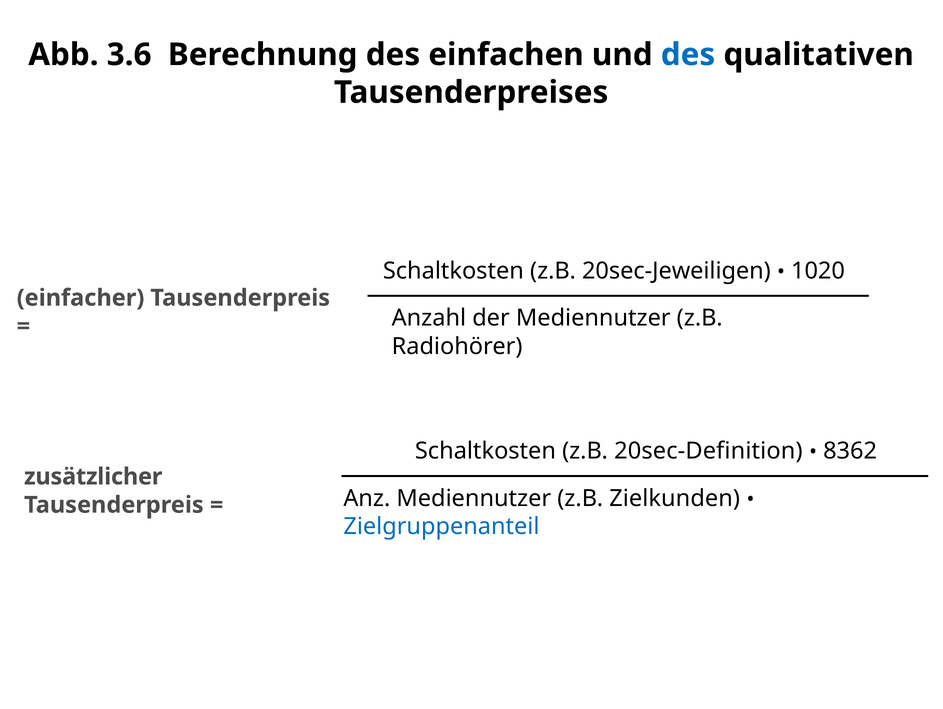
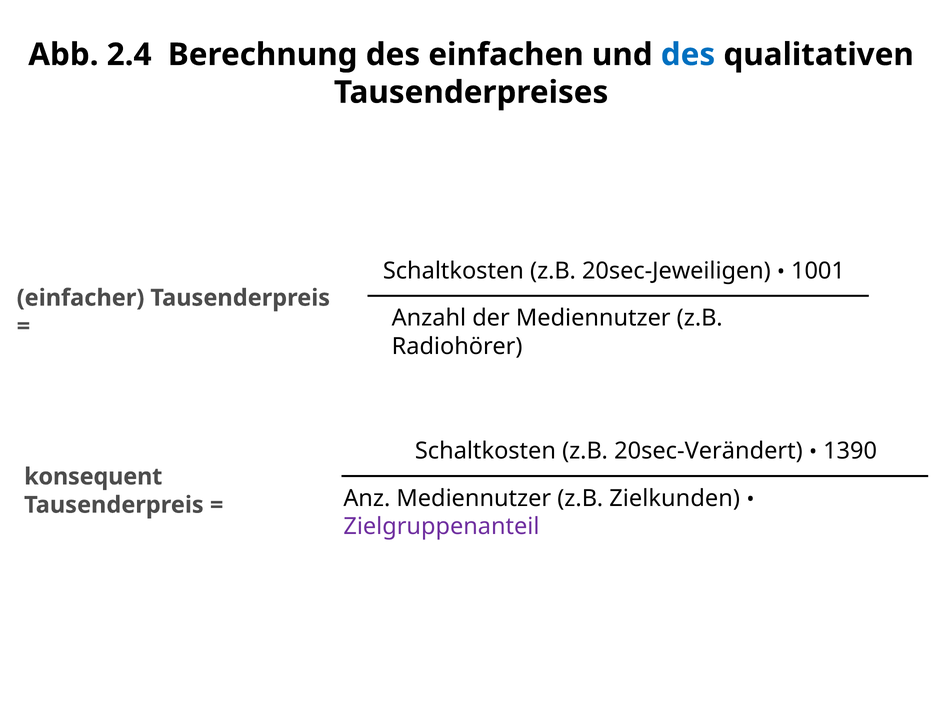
3.6: 3.6 -> 2.4 (129, 55)
1020: 1020 -> 1001 (818, 271)
20sec-Definition: 20sec-Definition -> 20sec-Verändert (708, 451)
8362: 8362 -> 1390 (850, 451)
zusätzlicher: zusätzlicher -> konsequent (93, 477)
Zielgruppenanteil colour: blue -> purple (441, 527)
